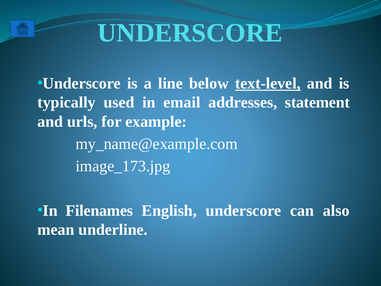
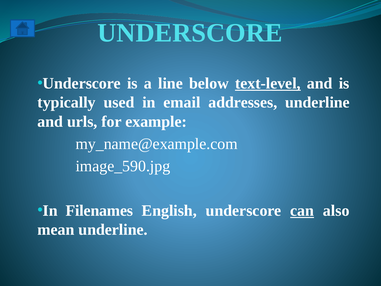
addresses statement: statement -> underline (317, 102)
image_173.jpg: image_173.jpg -> image_590.jpg (123, 166)
can underline: none -> present (302, 210)
